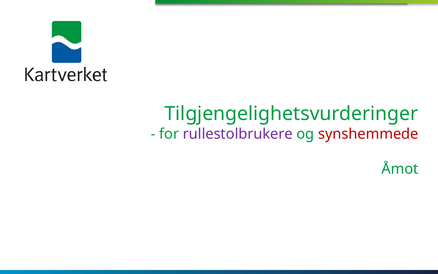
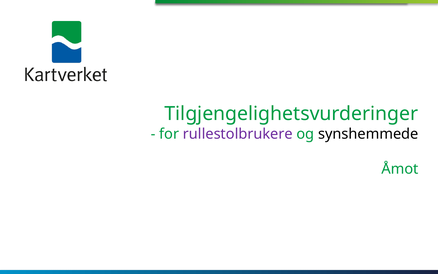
synshemmede colour: red -> black (368, 134)
